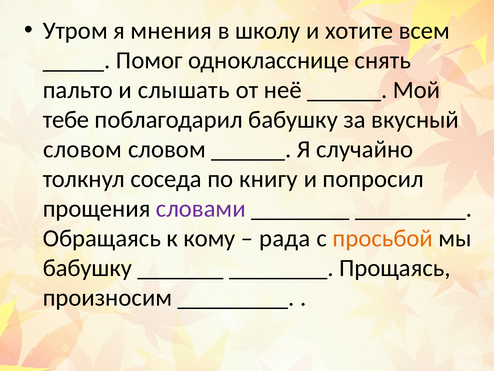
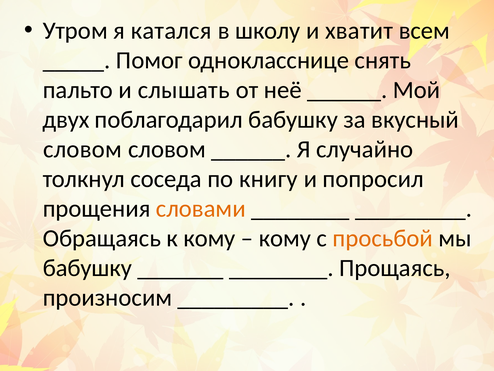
мнения: мнения -> катался (171, 31)
хотите: хотите -> хватит (359, 31)
тебе: тебе -> двух (66, 120)
словами colour: purple -> orange (201, 208)
рада: рада -> кому (285, 238)
